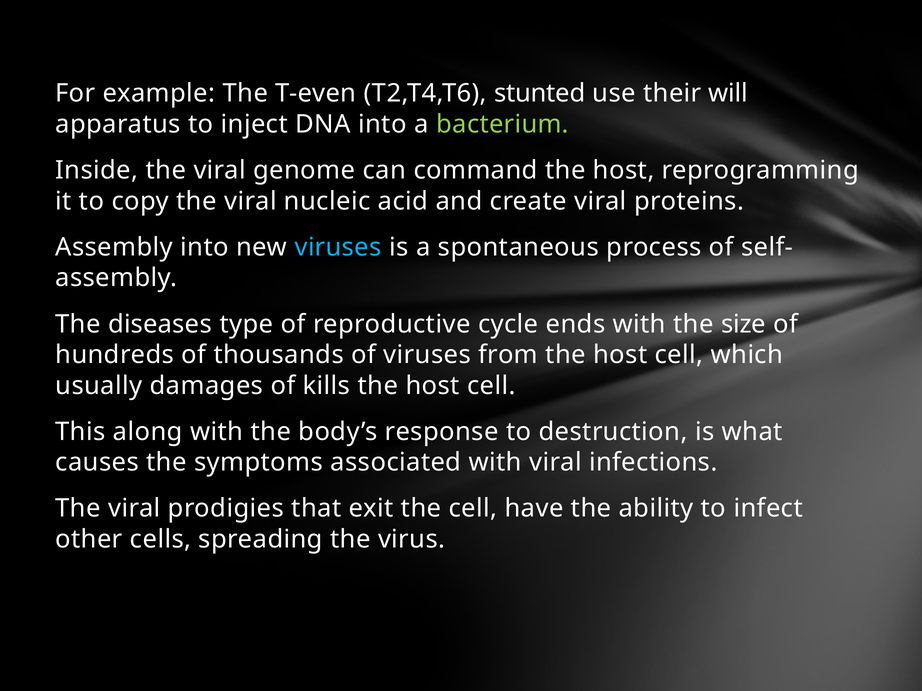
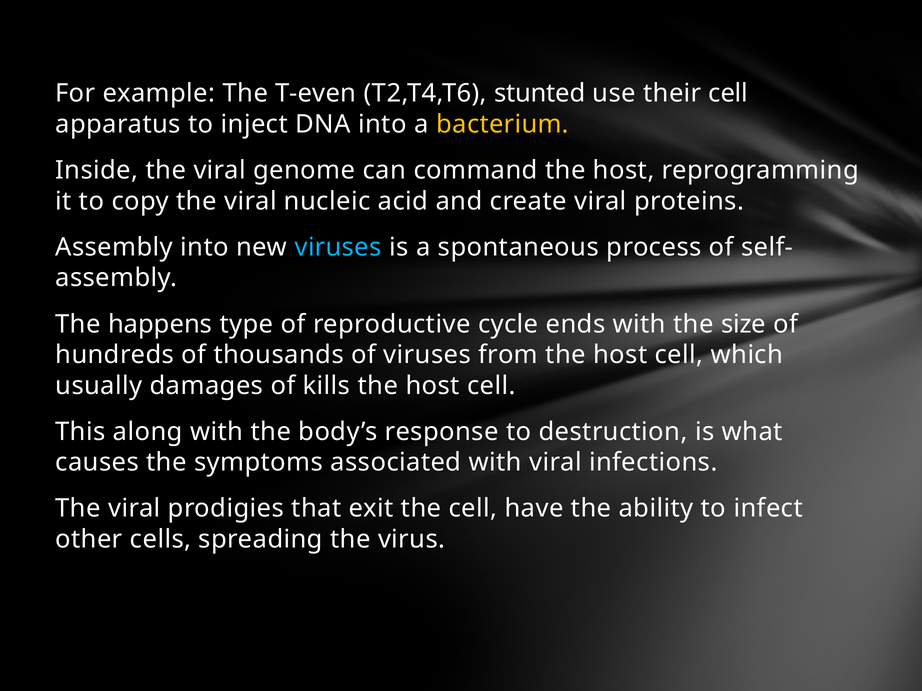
their will: will -> cell (728, 94)
bacterium colour: light green -> yellow (503, 124)
diseases: diseases -> happens (160, 324)
